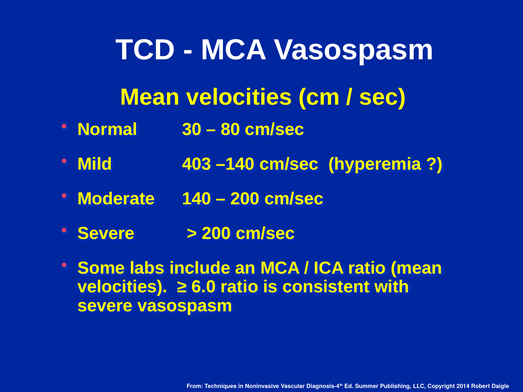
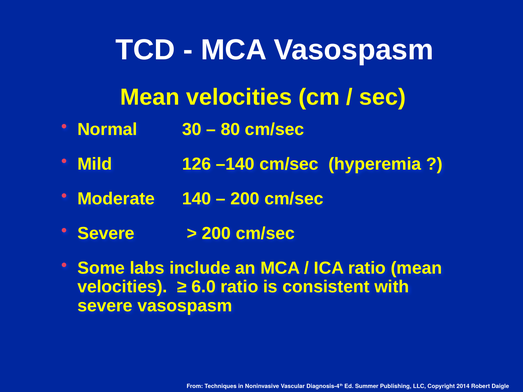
403: 403 -> 126 (197, 164)
